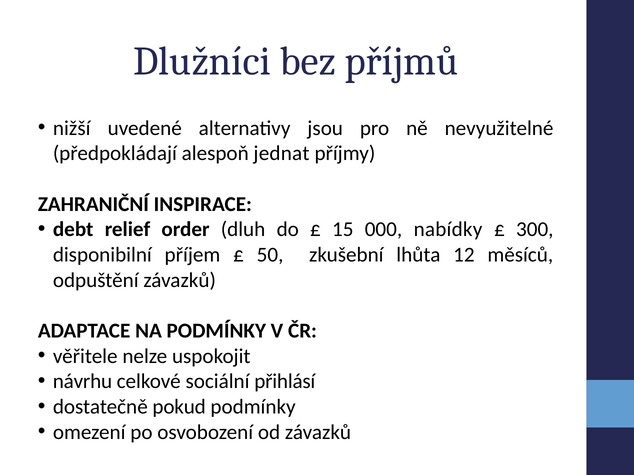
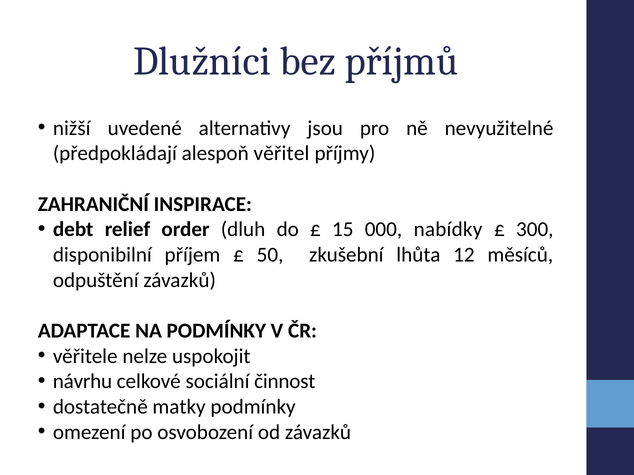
jednat: jednat -> věřitel (281, 154)
přihlásí: přihlásí -> činnost (285, 382)
pokud: pokud -> matky (179, 407)
